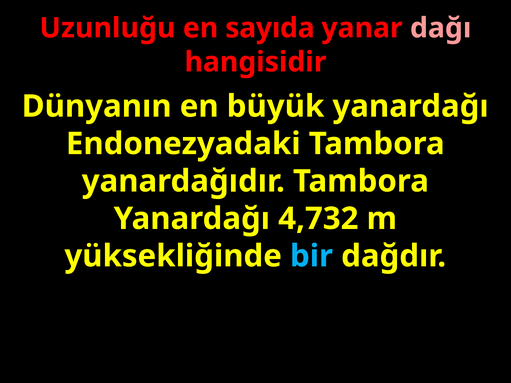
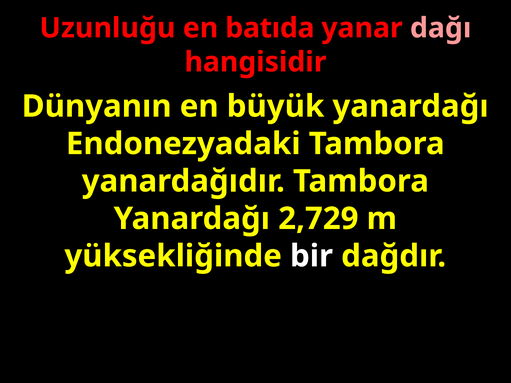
sayıda: sayıda -> batıda (270, 28)
4,732: 4,732 -> 2,729 (318, 219)
bir colour: light blue -> white (312, 256)
